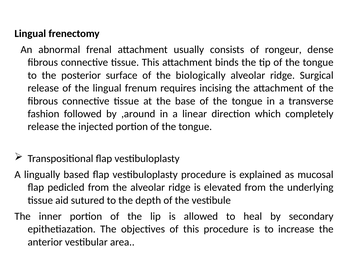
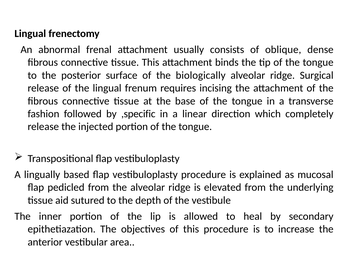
rongeur: rongeur -> oblique (283, 50)
,around: ,around -> ,specific (138, 114)
